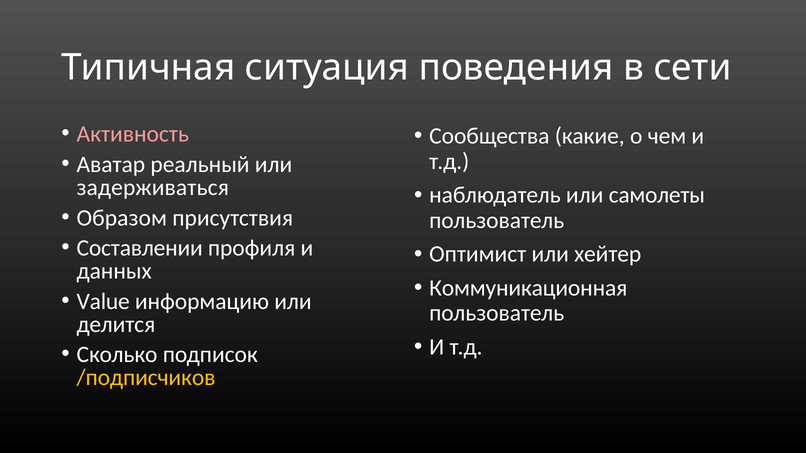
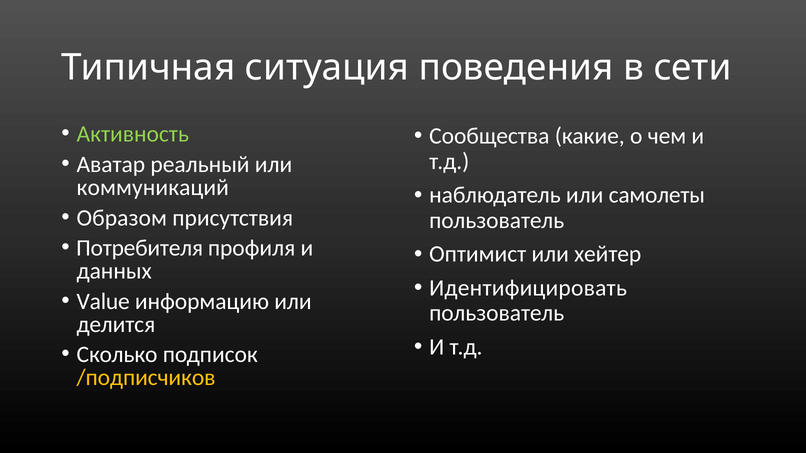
Активность colour: pink -> light green (133, 134)
задерживаться: задерживаться -> коммуникаций (153, 188)
Составлении: Составлении -> Потребителя (140, 248)
Коммуникационная: Коммуникационная -> Идентифицировать (528, 288)
